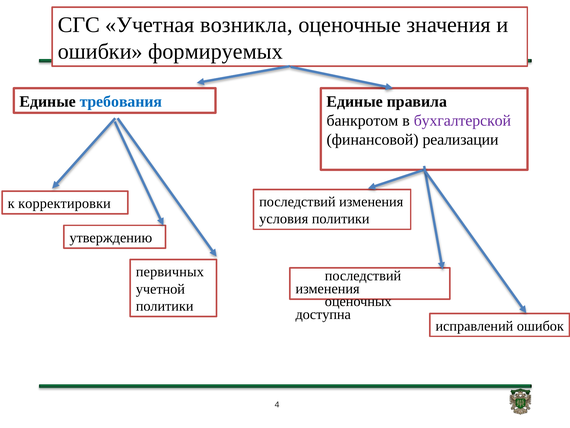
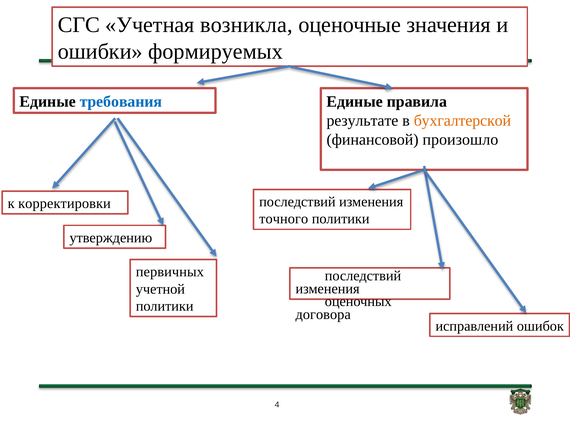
банкротом: банкротом -> результате (362, 120)
бухгалтерской colour: purple -> orange (462, 120)
реализации: реализации -> произошло (460, 139)
условия: условия -> точного (284, 219)
доступна: доступна -> договора (323, 314)
